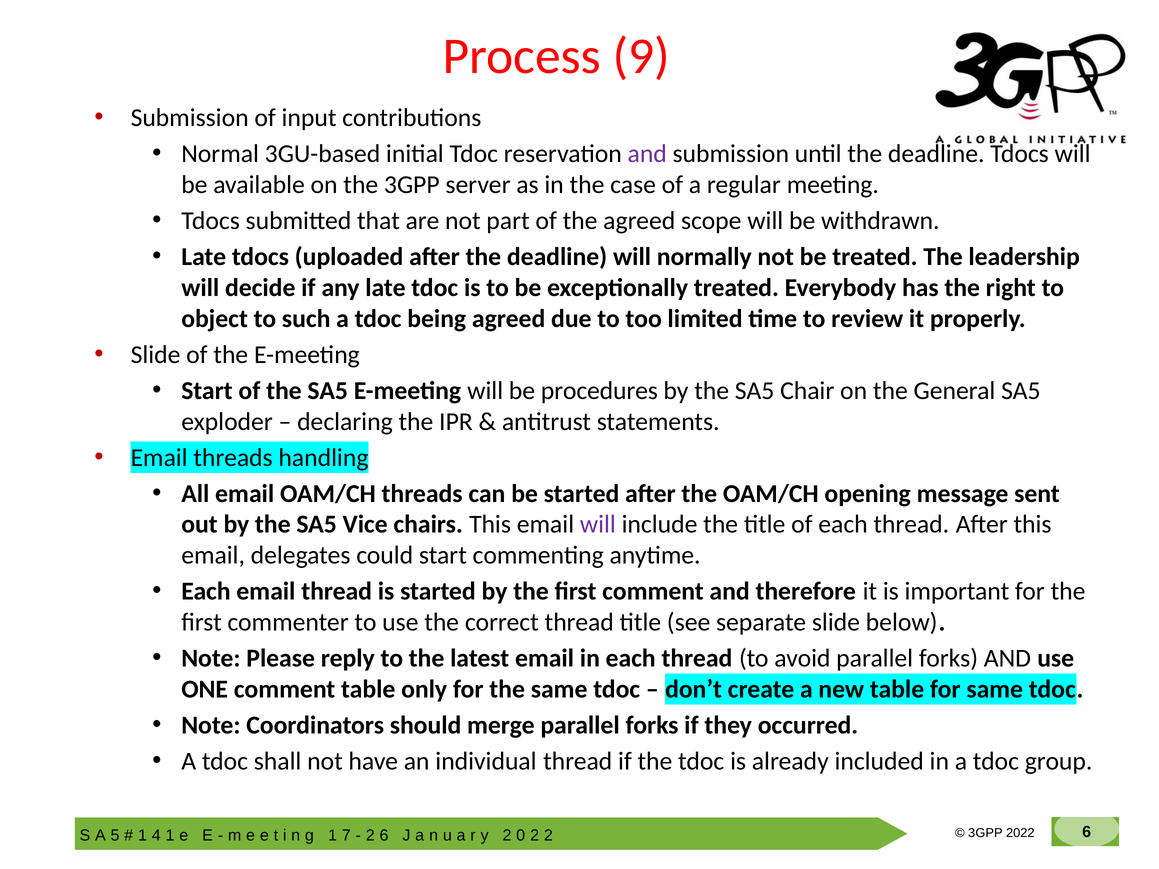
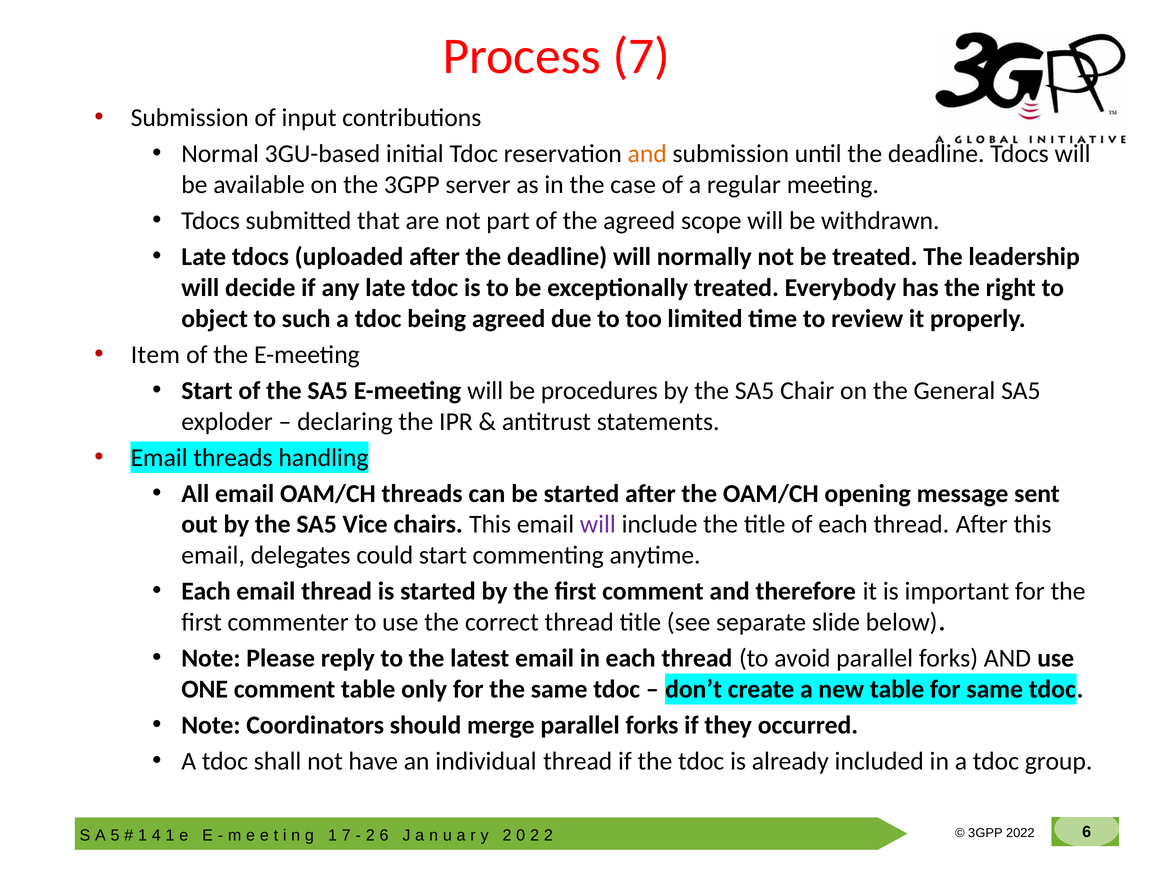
Process 9: 9 -> 7 (641, 56)
and colour: purple -> orange (647, 154)
Slide: Slide -> Item (155, 355)
